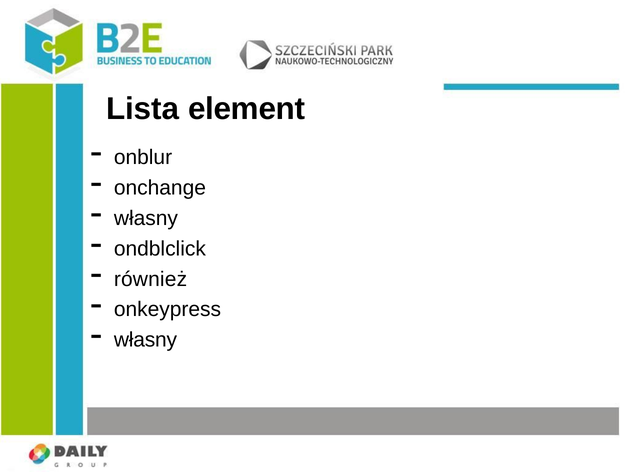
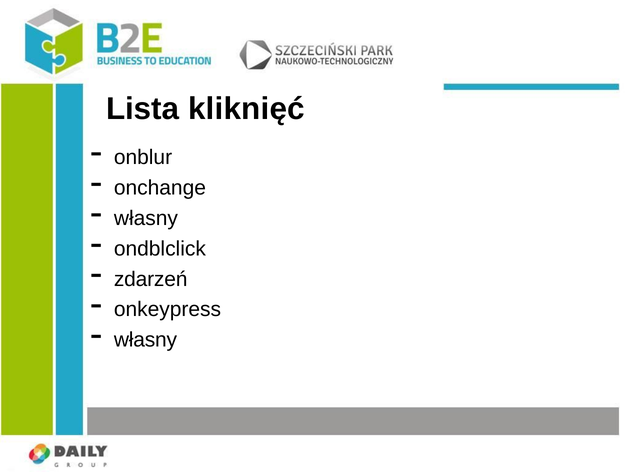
element: element -> kliknięć (246, 109)
również: również -> zdarzeń (151, 279)
